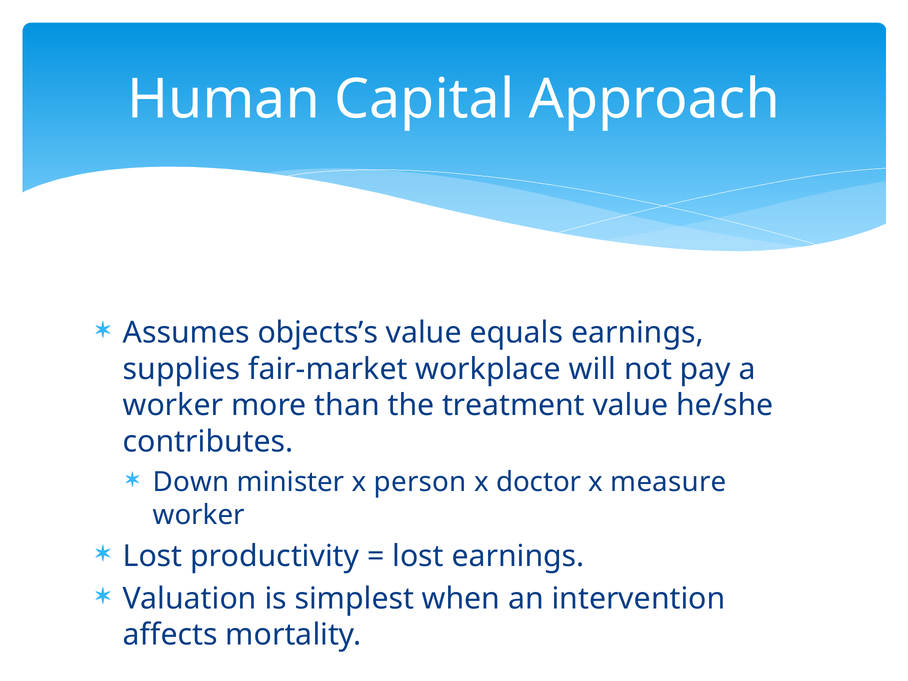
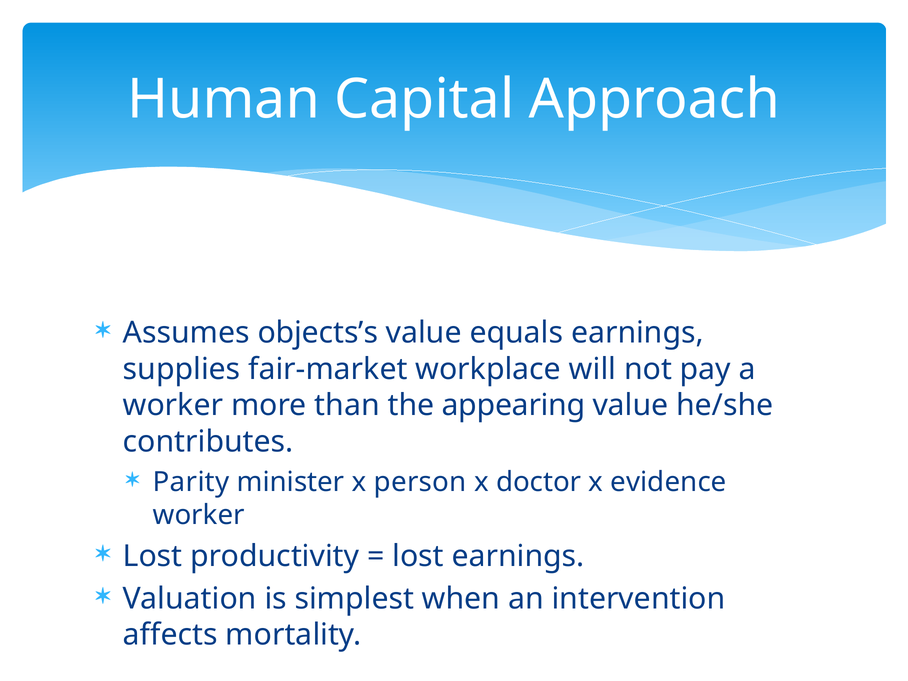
treatment: treatment -> appearing (514, 406)
Down: Down -> Parity (191, 482)
measure: measure -> evidence (668, 482)
